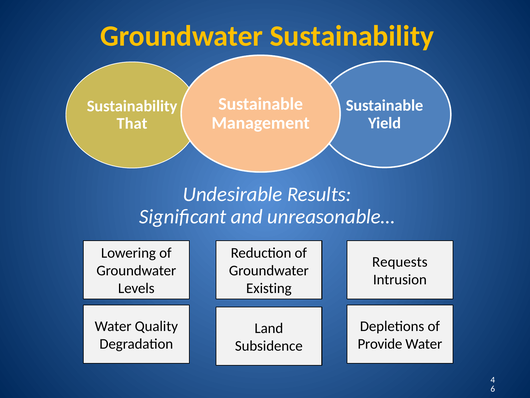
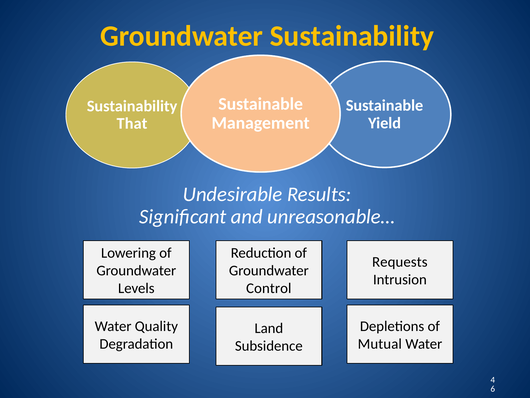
Existing: Existing -> Control (269, 288)
Provide: Provide -> Mutual (380, 344)
